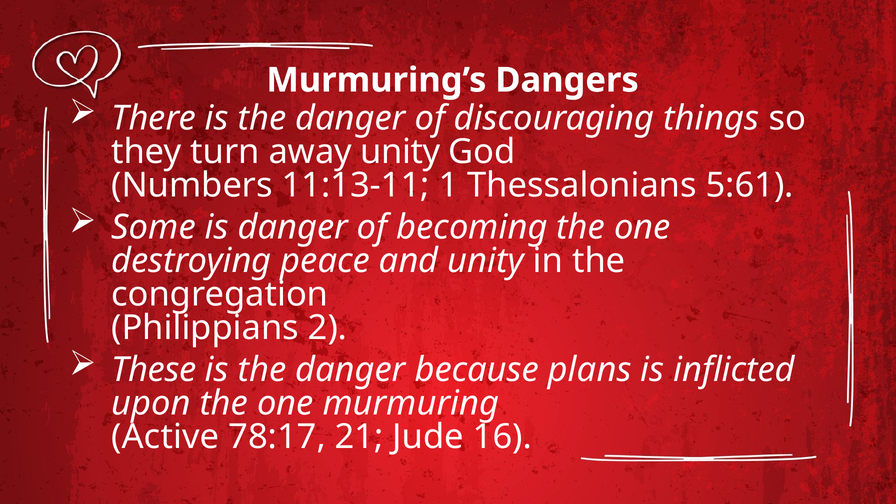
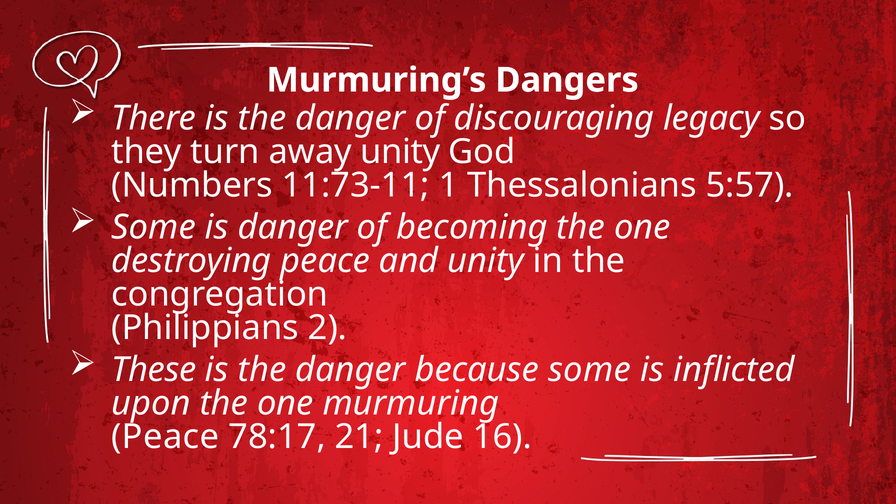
things: things -> legacy (711, 118)
11:13-11: 11:13-11 -> 11:73-11 (356, 185)
5:61: 5:61 -> 5:57 (750, 185)
because plans: plans -> some (590, 370)
Active: Active -> Peace (165, 437)
